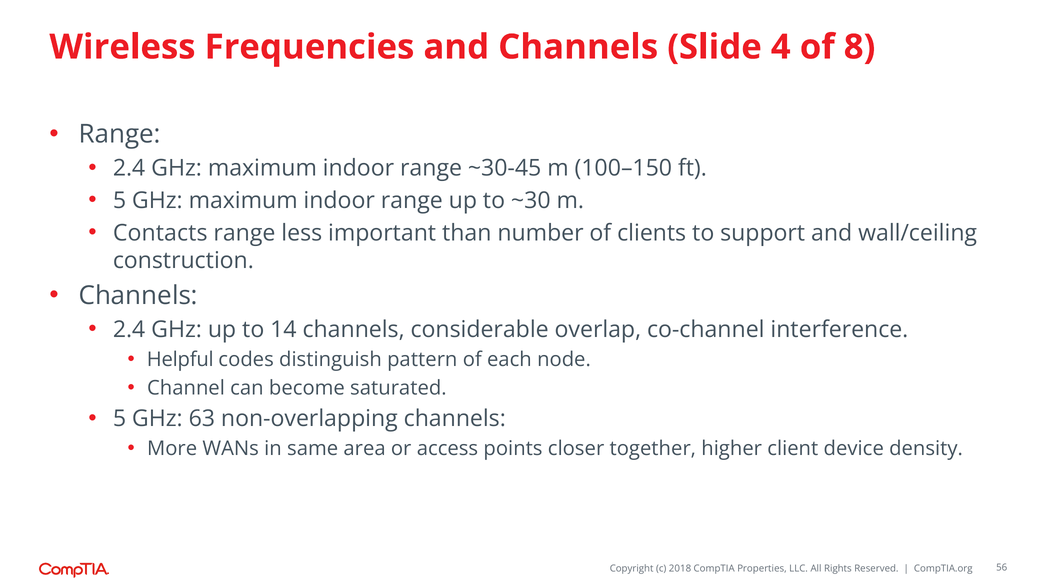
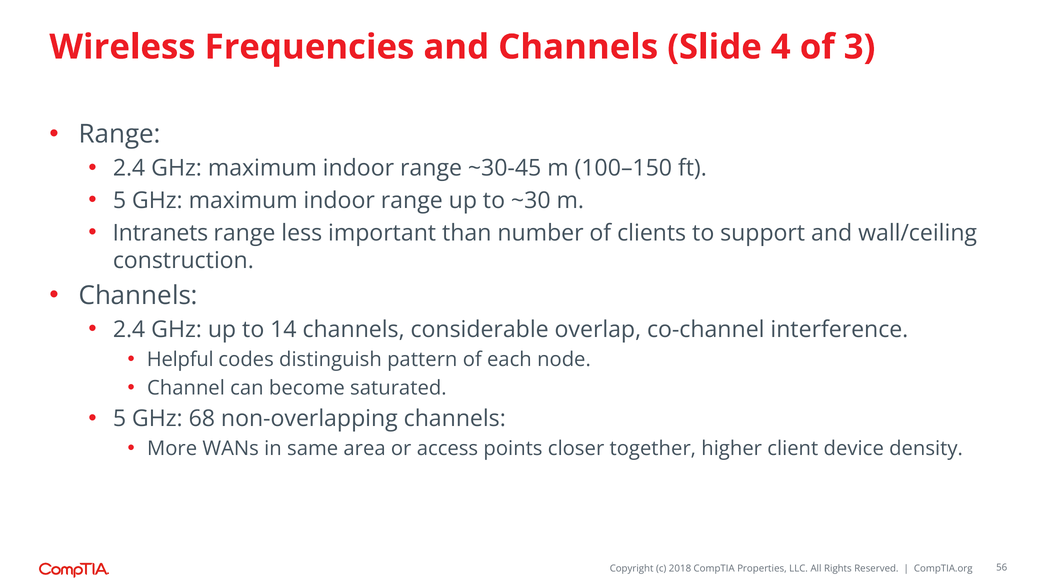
8: 8 -> 3 (860, 47)
Contacts: Contacts -> Intranets (160, 233)
63: 63 -> 68 (202, 419)
